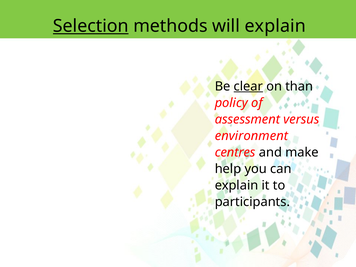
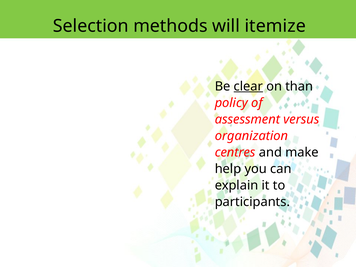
Selection underline: present -> none (91, 26)
will explain: explain -> itemize (275, 26)
environment: environment -> organization (251, 136)
